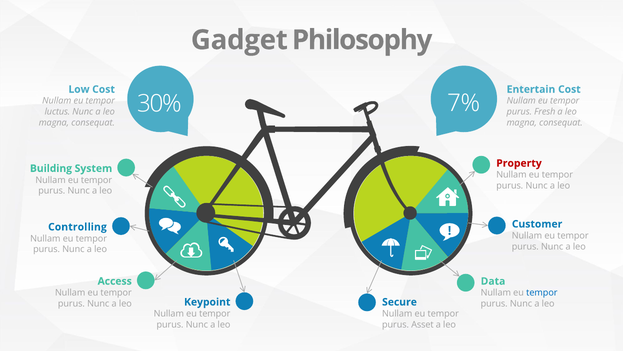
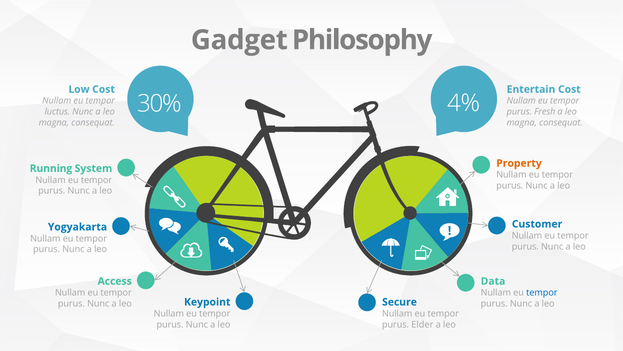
7%: 7% -> 4% (464, 103)
Property colour: red -> orange (519, 163)
Building: Building -> Running (51, 168)
Controlling: Controlling -> Yogyakarta (77, 227)
Asset: Asset -> Elder (422, 324)
